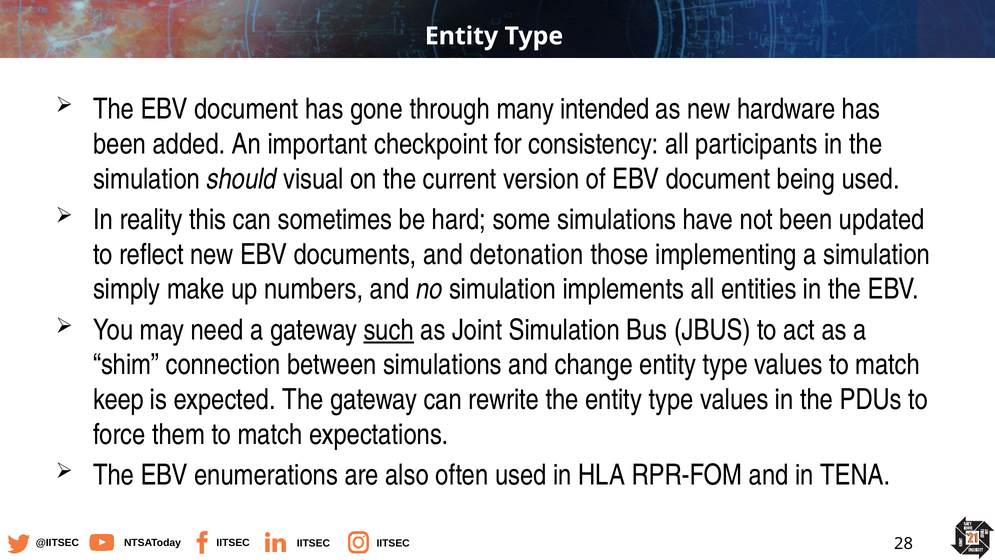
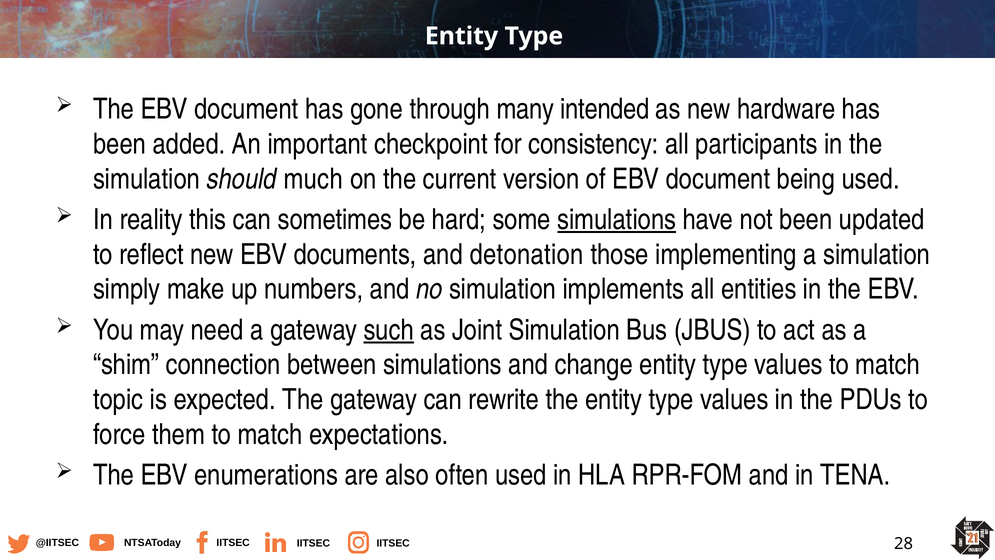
visual: visual -> much (313, 179)
simulations underline: none -> present (617, 219)
keep: keep -> topic (118, 400)
